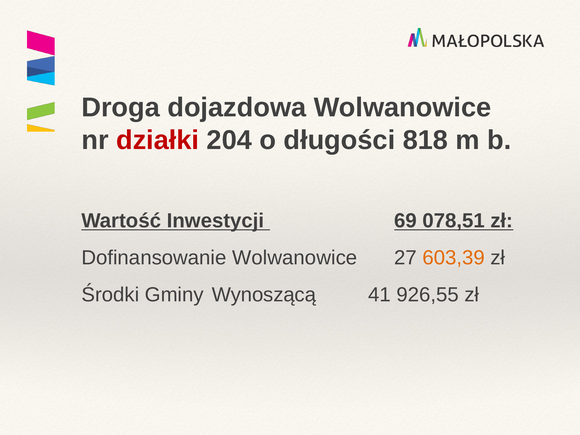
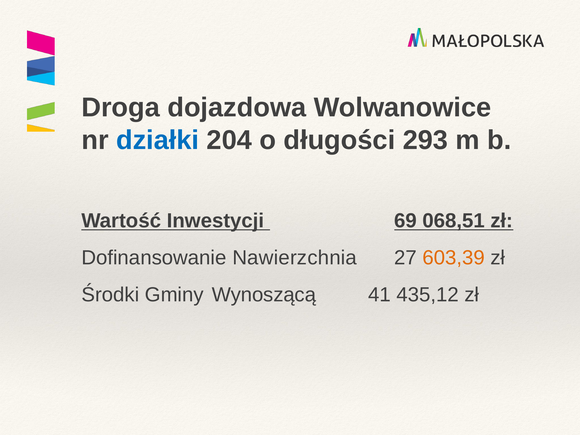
działki colour: red -> blue (158, 140)
818: 818 -> 293 (425, 140)
078,51: 078,51 -> 068,51 (454, 221)
Dofinansowanie Wolwanowice: Wolwanowice -> Nawierzchnia (295, 258)
926,55: 926,55 -> 435,12 (428, 295)
